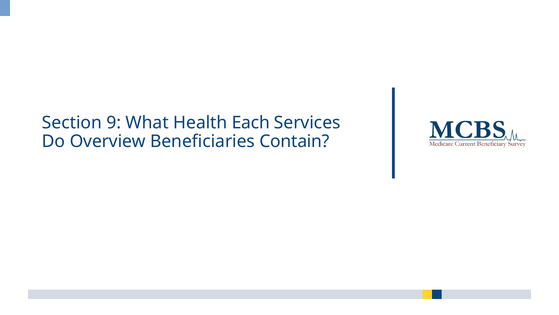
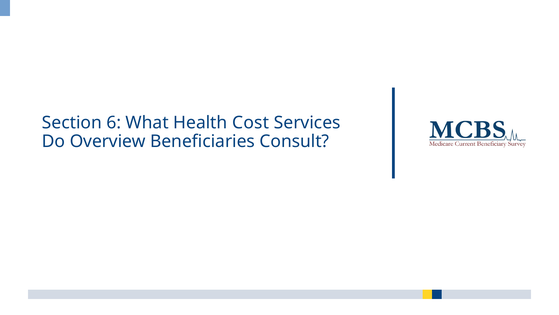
9: 9 -> 6 (114, 122)
Each: Each -> Cost (251, 122)
Contain: Contain -> Consult (294, 141)
